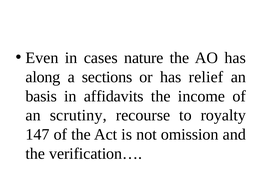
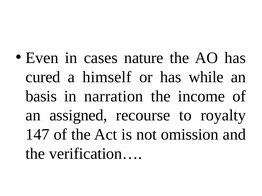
along: along -> cured (43, 77)
sections: sections -> himself (107, 77)
relief: relief -> while (206, 77)
affidavits: affidavits -> narration (114, 96)
scrutiny: scrutiny -> assigned (78, 116)
